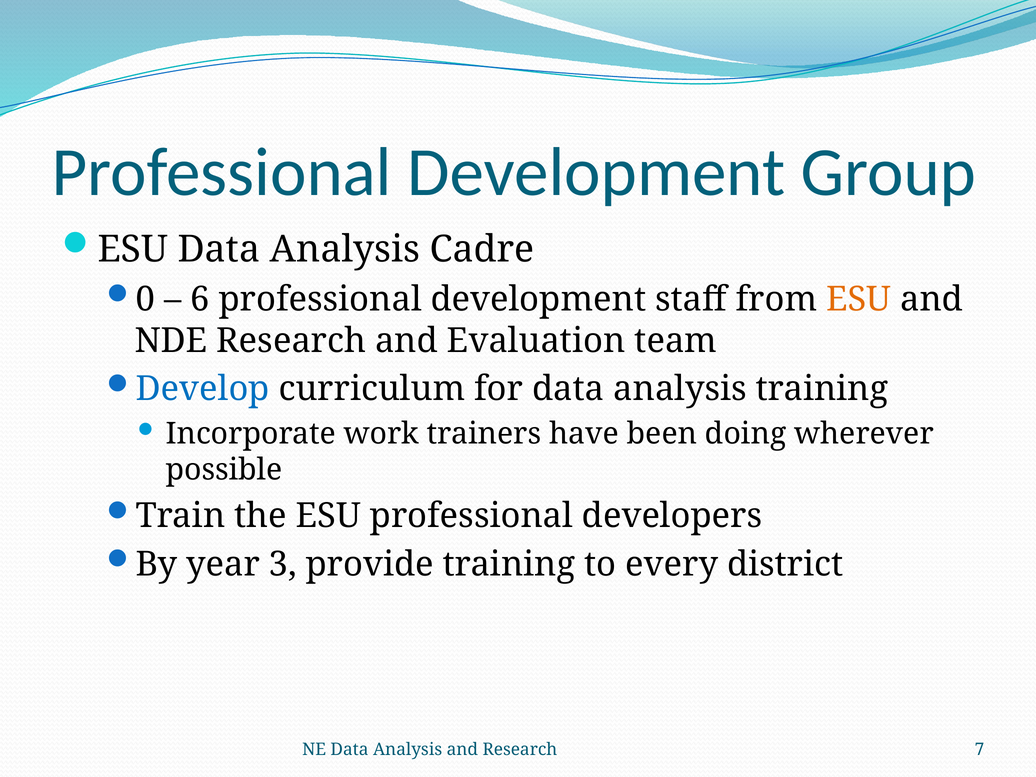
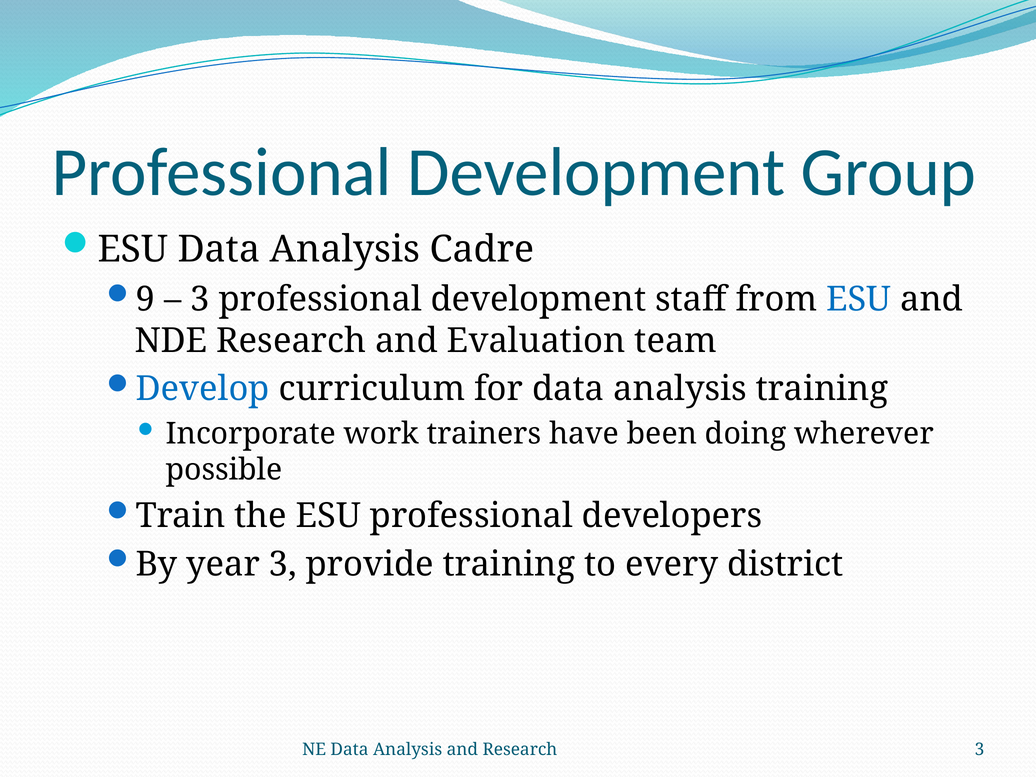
0: 0 -> 9 (146, 299)
6: 6 -> 3 (200, 299)
ESU colour: orange -> blue (859, 299)
Research 7: 7 -> 3 (980, 750)
